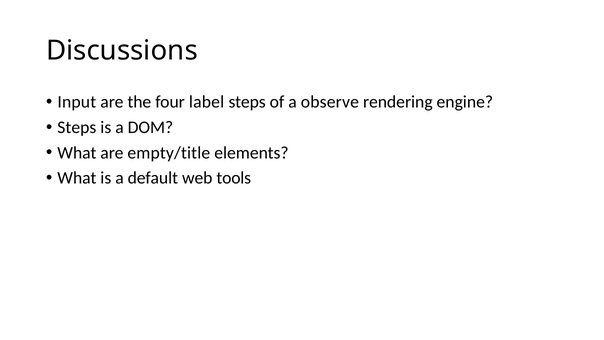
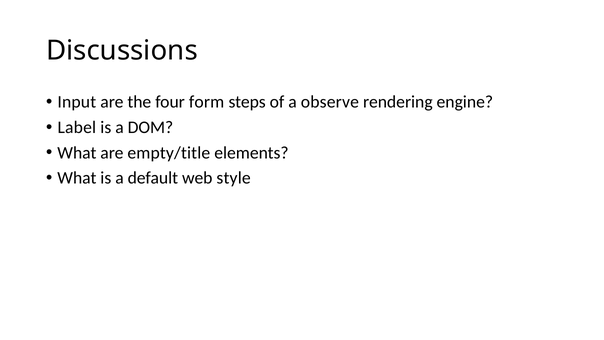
label: label -> form (207, 102)
Steps: Steps -> Label (77, 127)
tools: tools -> style (234, 178)
